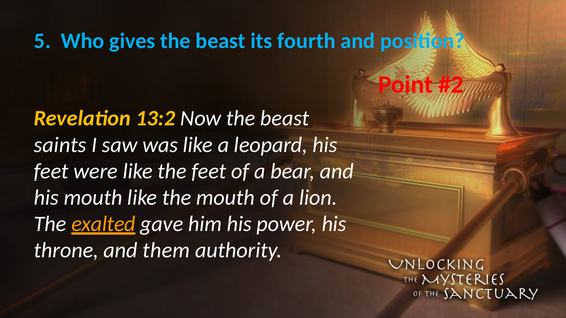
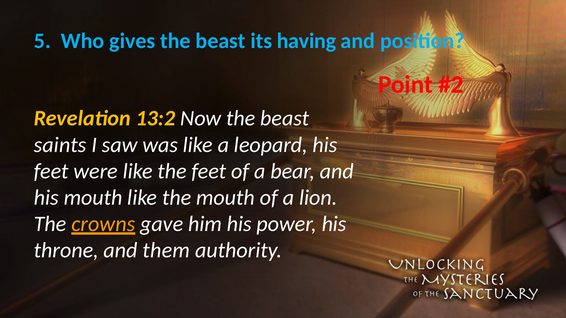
fourth: fourth -> having (307, 41)
exalted: exalted -> crowns (103, 224)
